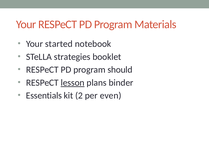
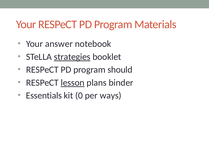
started: started -> answer (59, 44)
strategies underline: none -> present (72, 57)
2: 2 -> 0 (79, 95)
even: even -> ways (111, 95)
